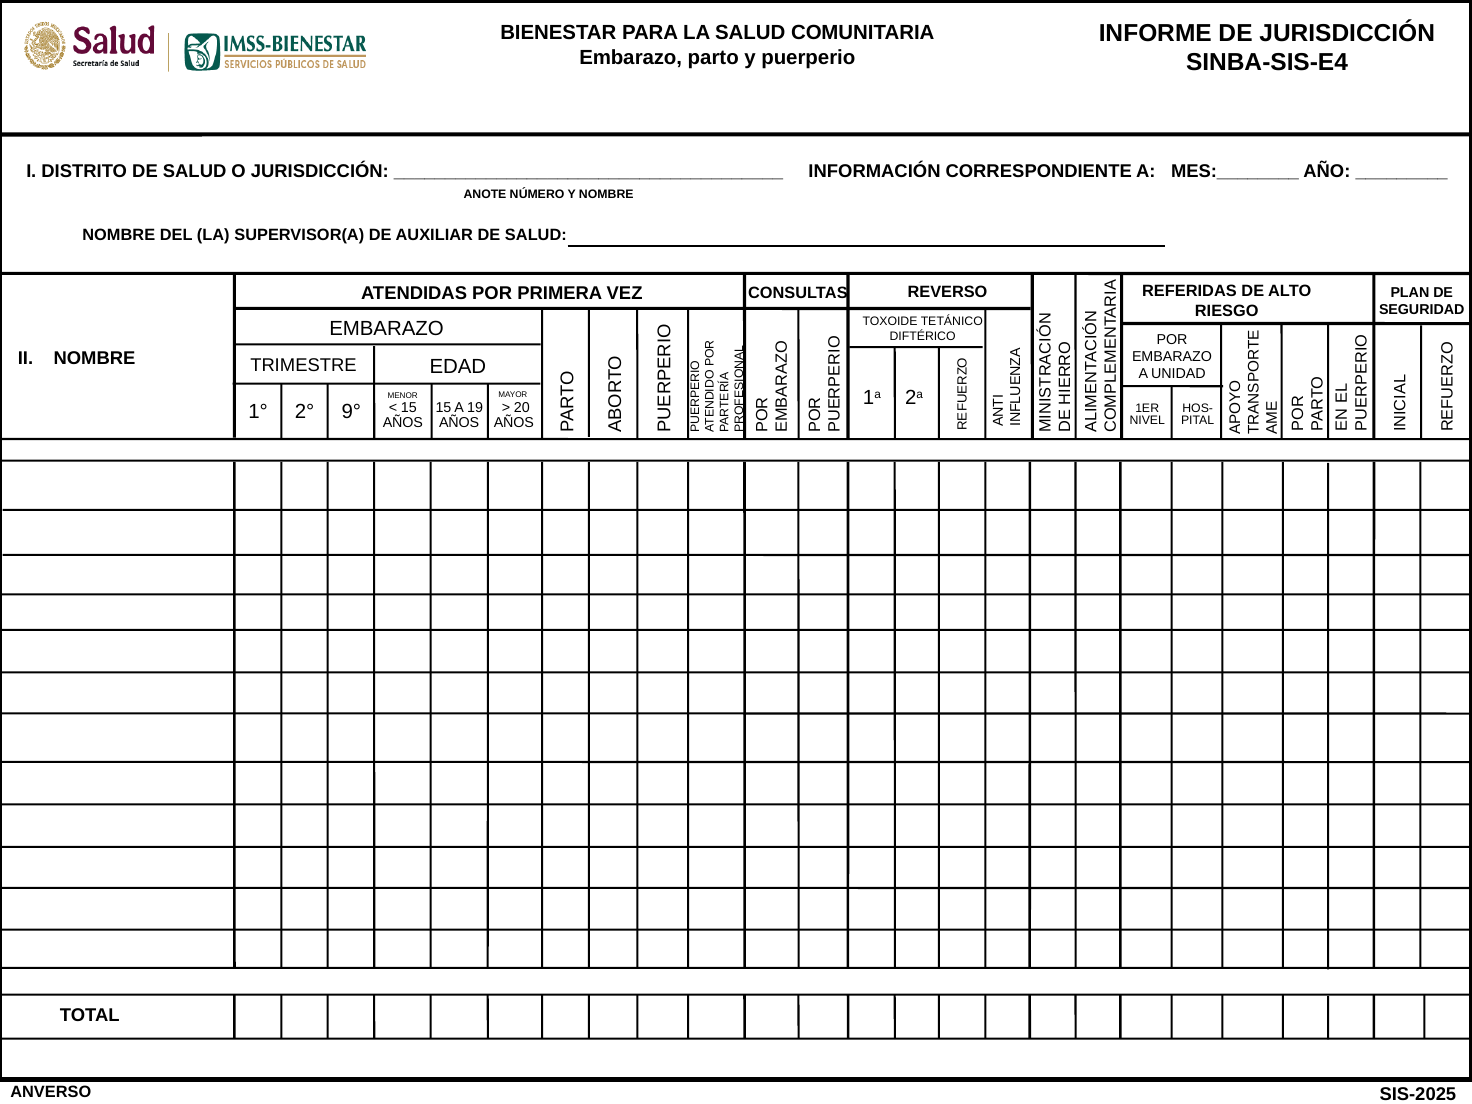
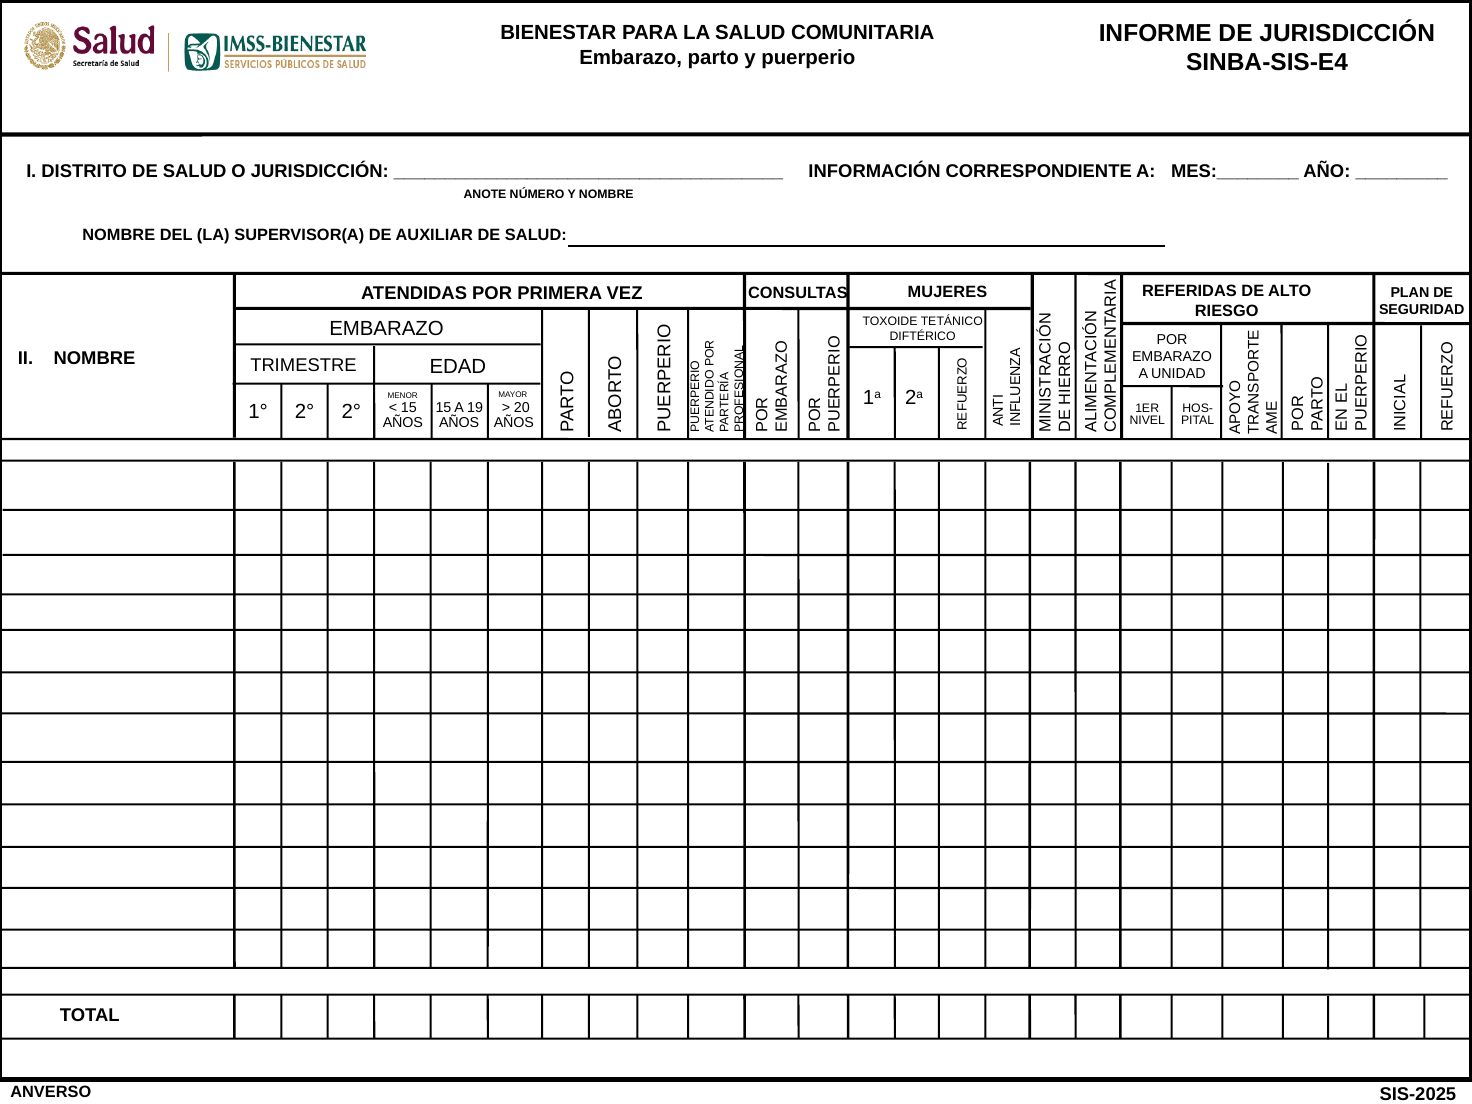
REVERSO: REVERSO -> MUJERES (947, 292)
2° 9°: 9° -> 2° (351, 412)
